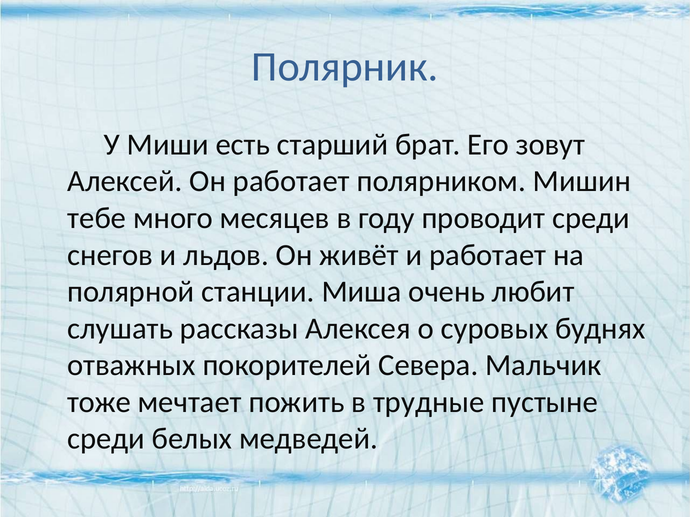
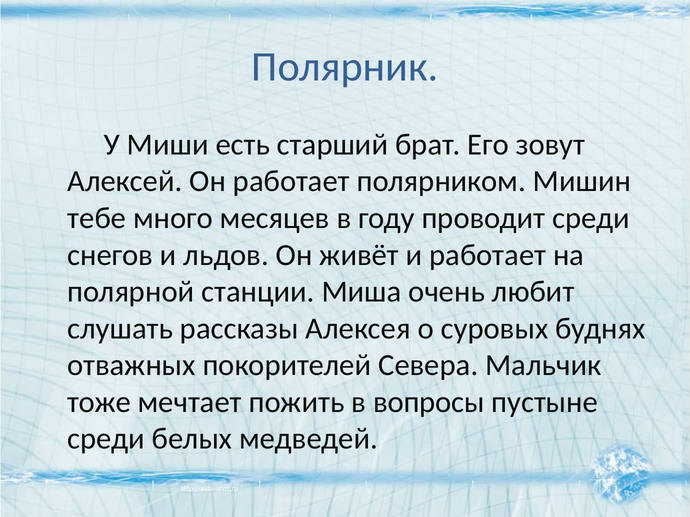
трудные: трудные -> вопросы (429, 402)
